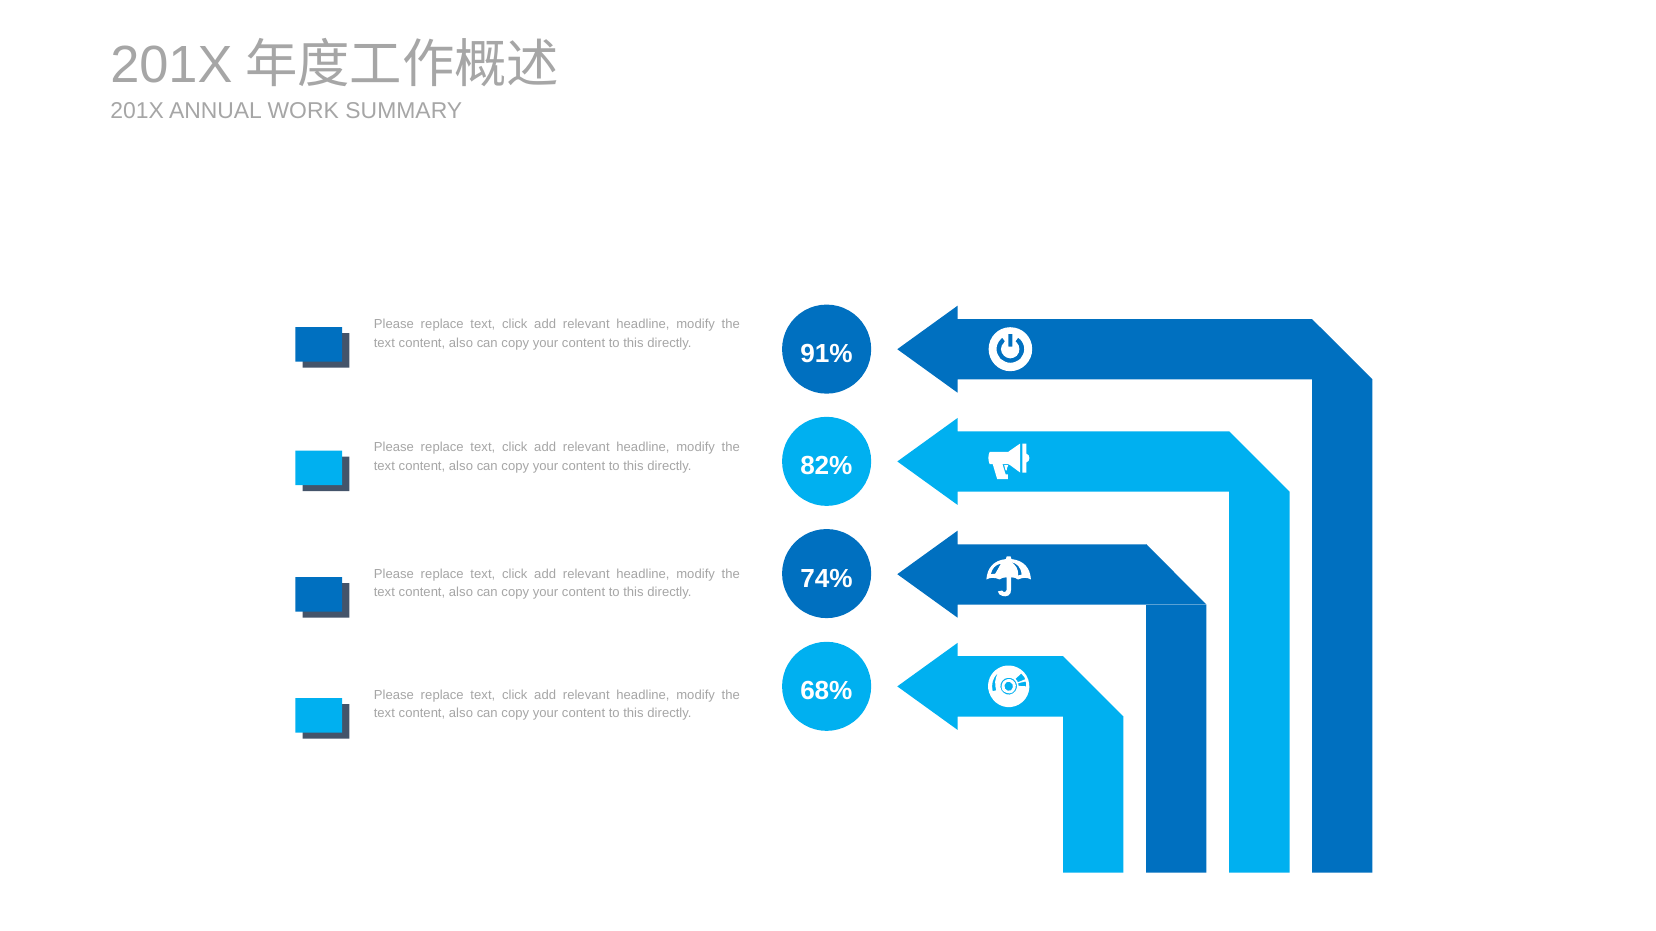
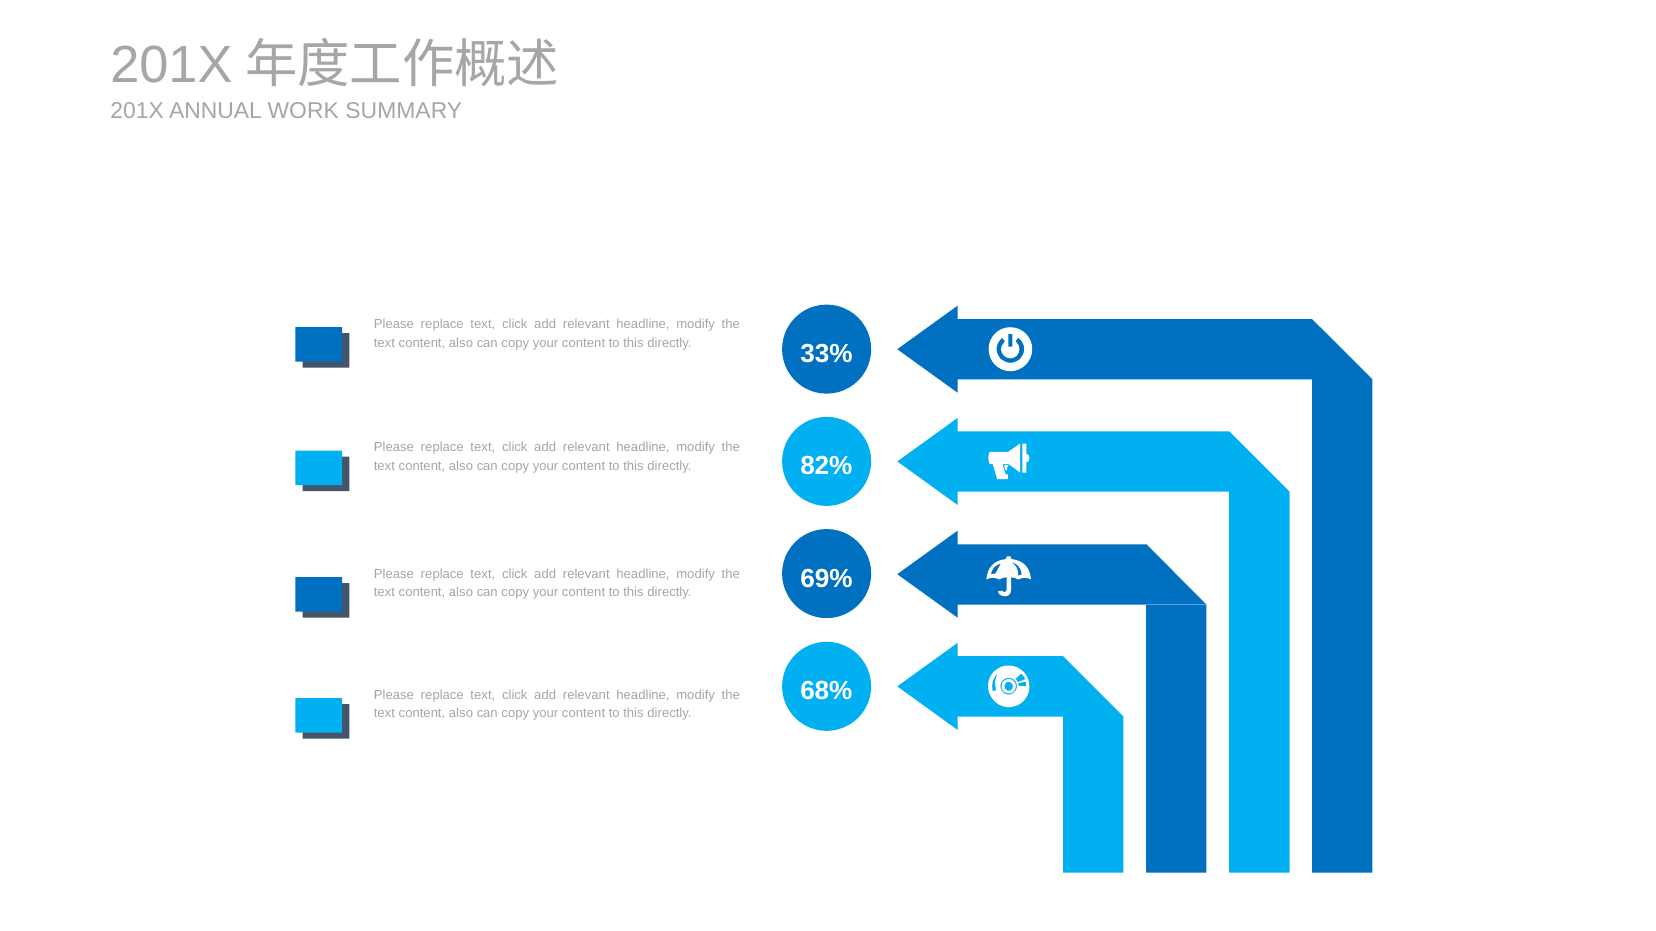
91%: 91% -> 33% (826, 354)
74%: 74% -> 69% (826, 579)
